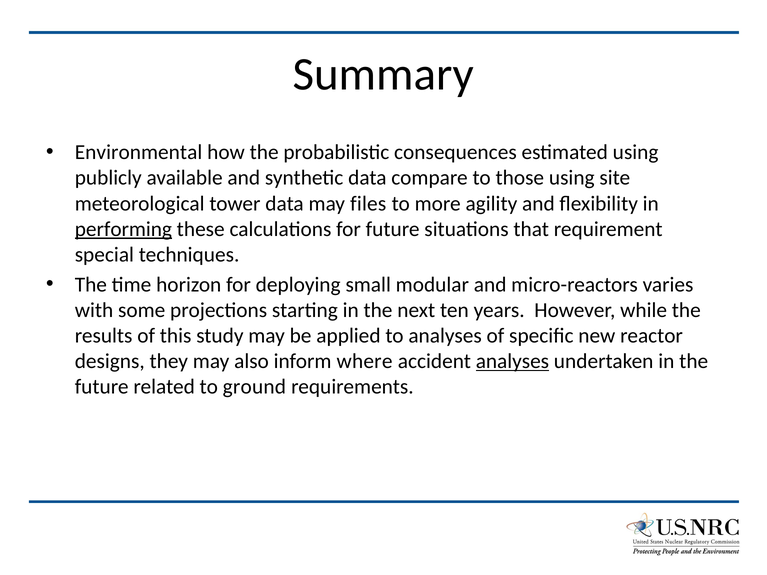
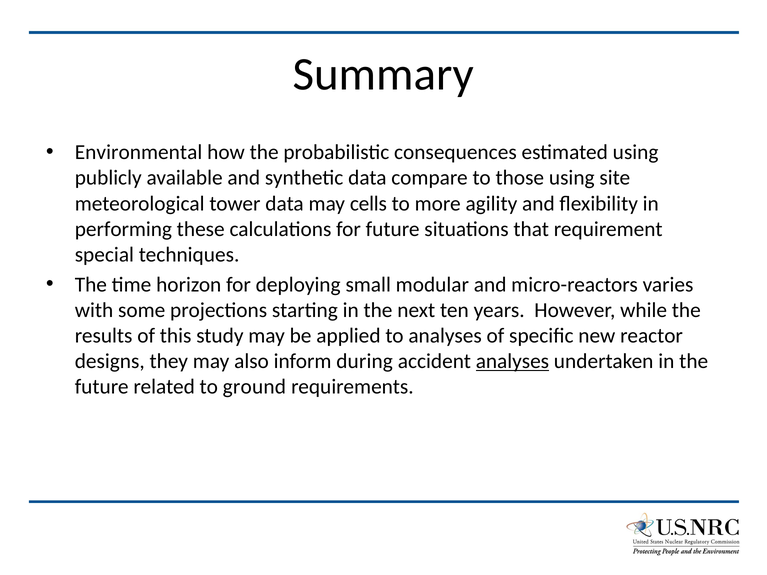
files: files -> cells (368, 204)
performing underline: present -> none (123, 229)
where: where -> during (365, 361)
